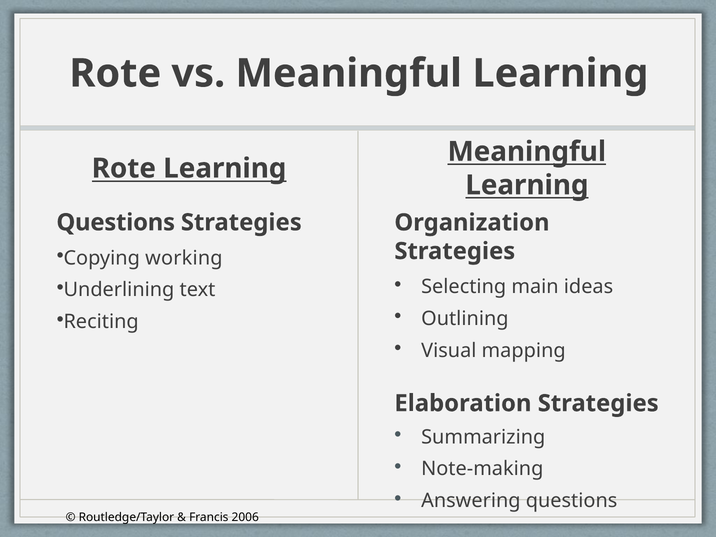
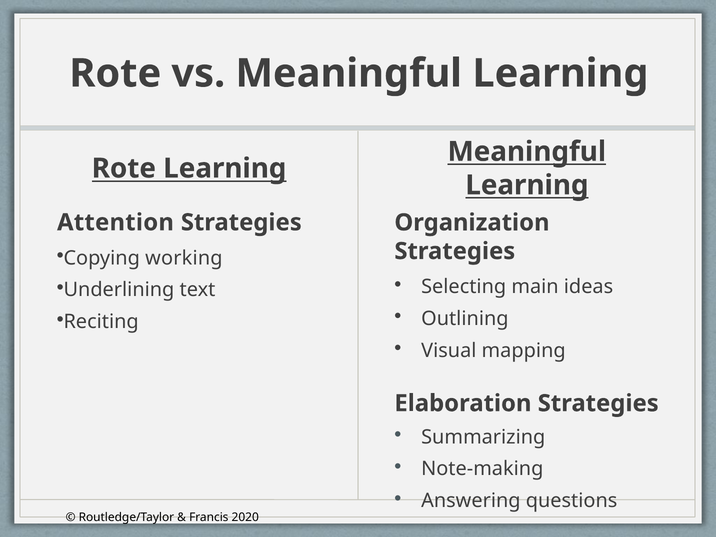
Questions: Questions -> Attention (115, 222)
2006: 2006 -> 2020 (245, 518)
